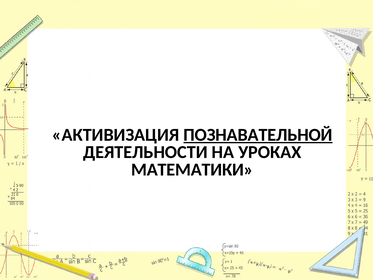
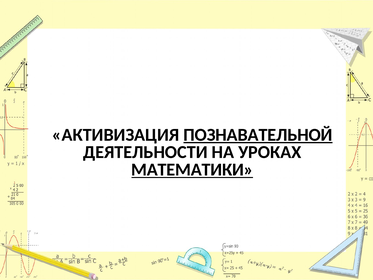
МАТЕМАТИКИ underline: none -> present (192, 170)
